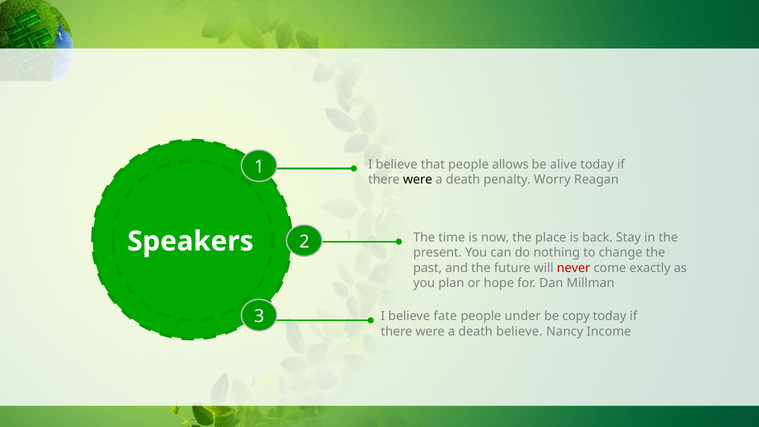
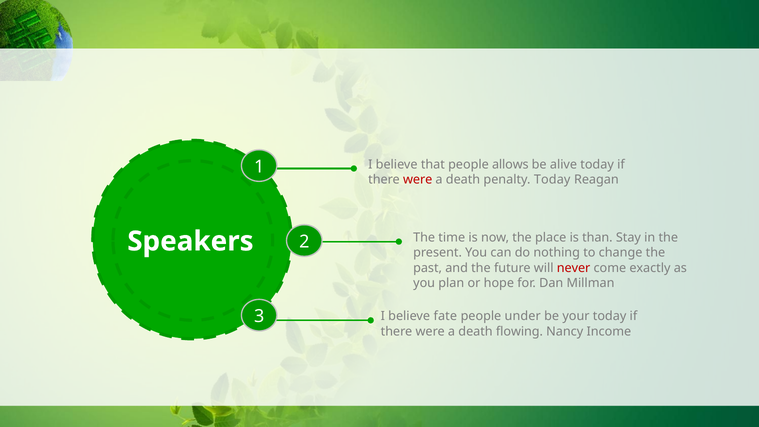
were colour: black -> red (418, 180)
penalty Worry: Worry -> Today (552, 180)
back: back -> than (597, 238)
copy: copy -> your (576, 316)
death believe: believe -> flowing (519, 331)
